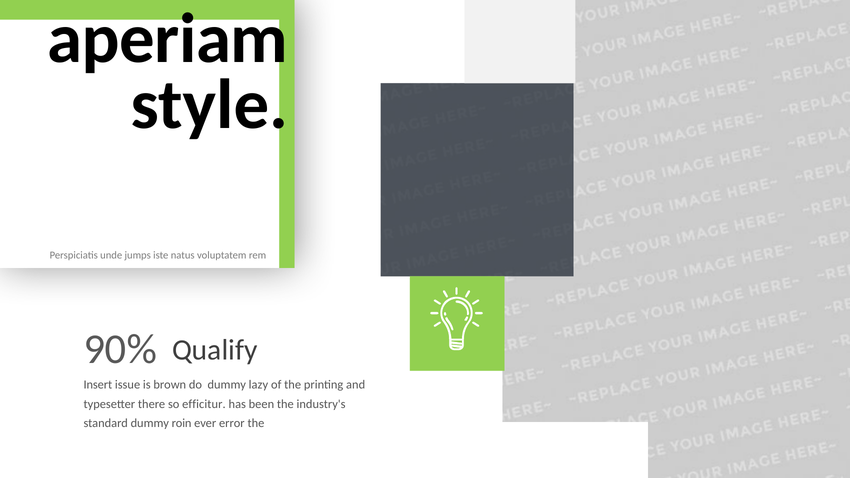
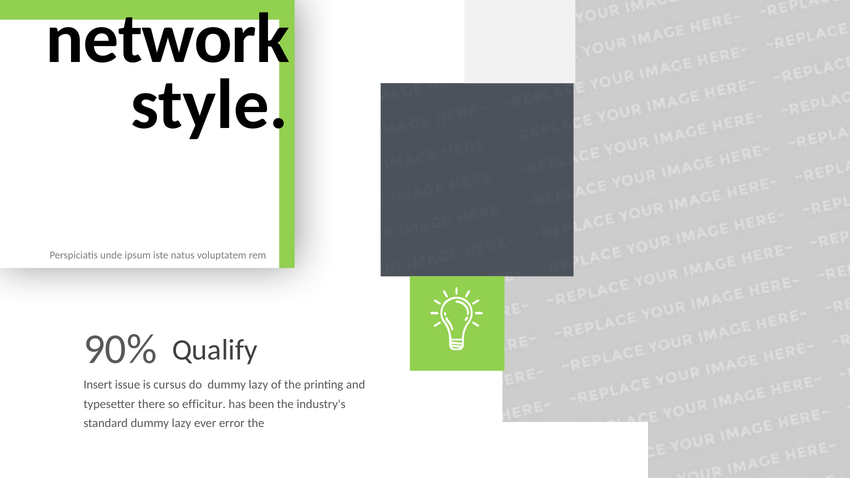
aperiam: aperiam -> network (168, 39)
jumps: jumps -> ipsum (138, 256)
brown: brown -> cursus (170, 385)
standard dummy roin: roin -> lazy (181, 423)
